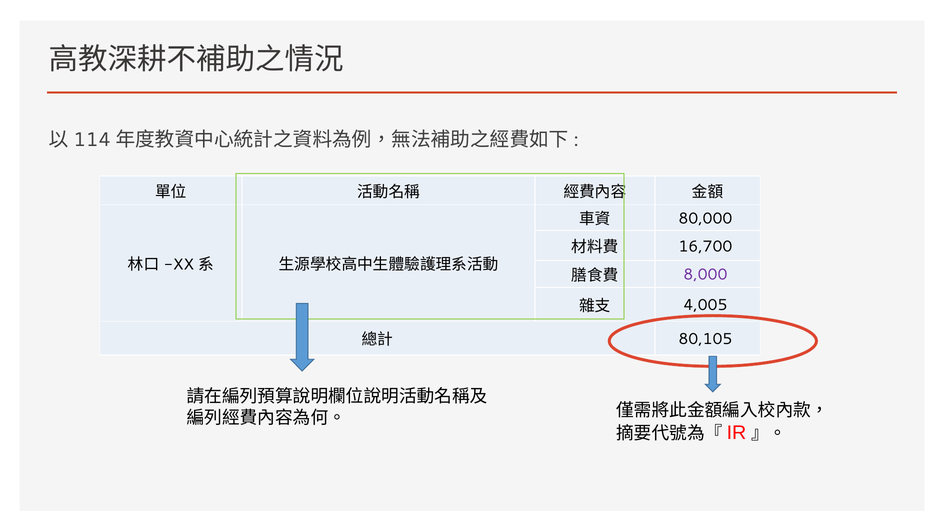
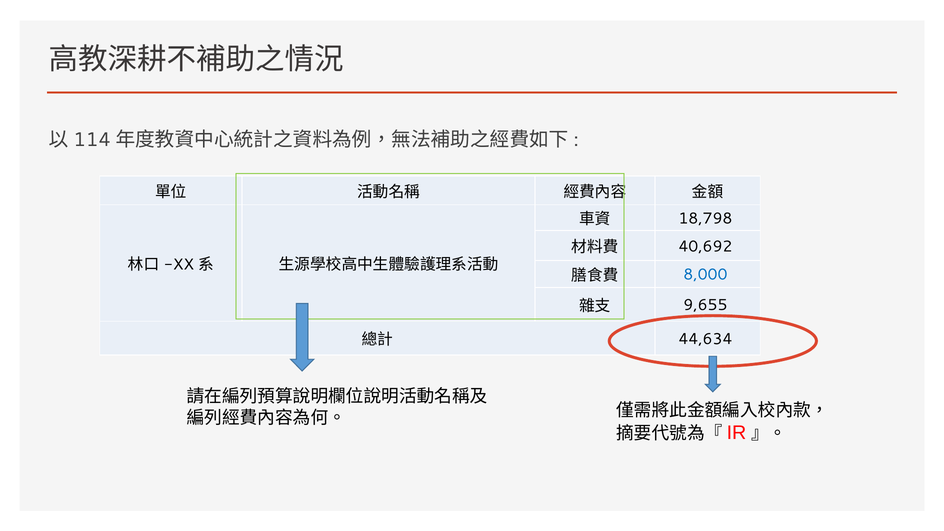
80,000: 80,000 -> 18,798 (705, 218)
16,700: 16,700 -> 40,692 (705, 246)
8,000 colour: purple -> blue (705, 275)
4,005: 4,005 -> 9,655 (705, 305)
80,105: 80,105 -> 44,634 (705, 339)
